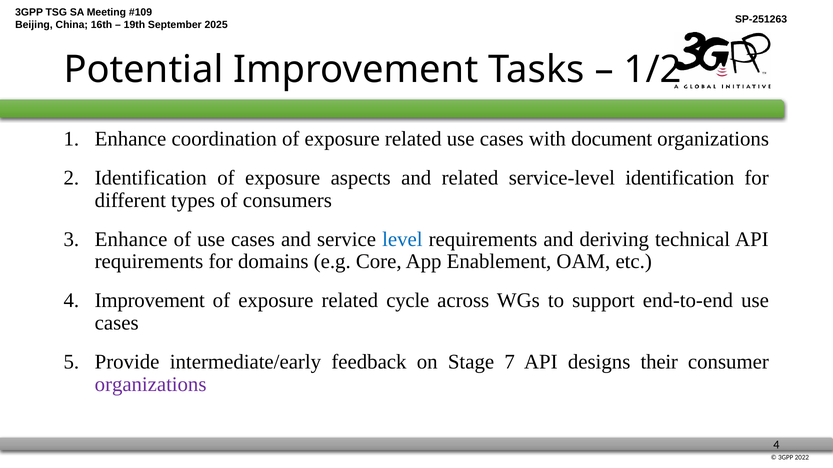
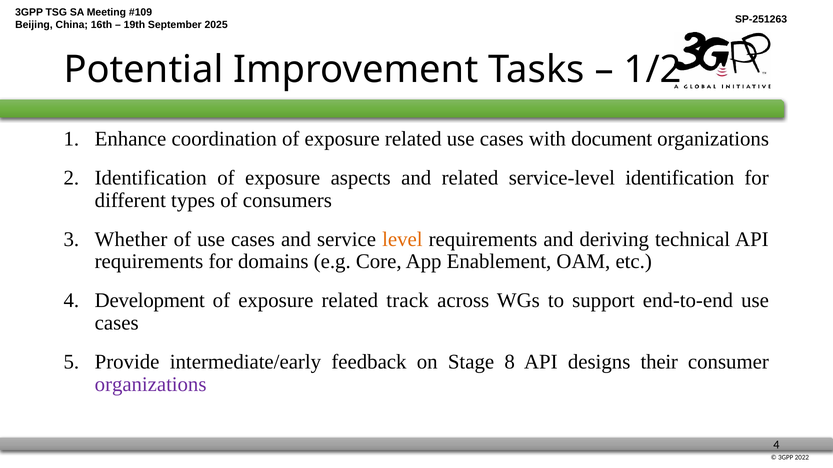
Enhance: Enhance -> Whether (131, 239)
level colour: blue -> orange (402, 239)
Improvement: Improvement -> Development (150, 301)
cycle: cycle -> track (408, 301)
7: 7 -> 8 (510, 362)
